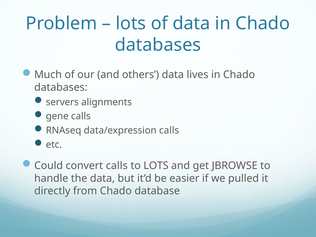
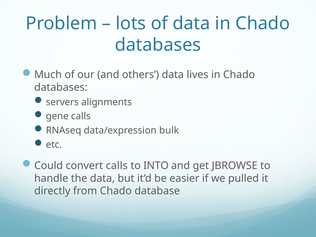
data/expression calls: calls -> bulk (169, 131)
to LOTS: LOTS -> INTO (156, 166)
